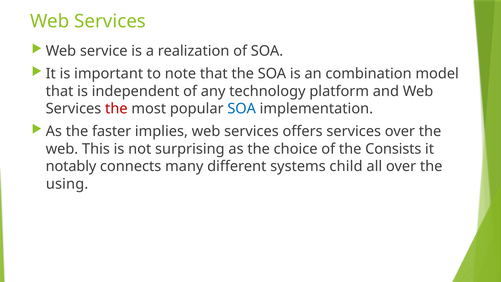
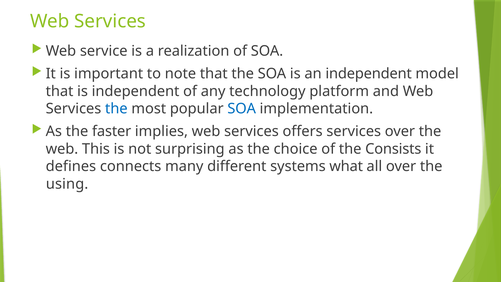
an combination: combination -> independent (369, 74)
the colour: red -> blue (116, 109)
notably: notably -> defines (71, 166)
child: child -> what (346, 166)
